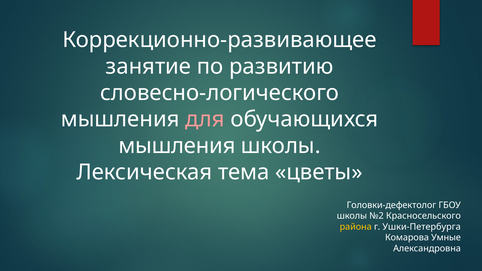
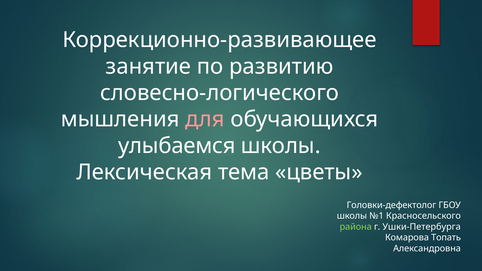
мышления: мышления -> улыбаемся (177, 146)
№2: №2 -> №1 (377, 216)
района colour: yellow -> light green (356, 227)
Умные: Умные -> Топать (446, 238)
